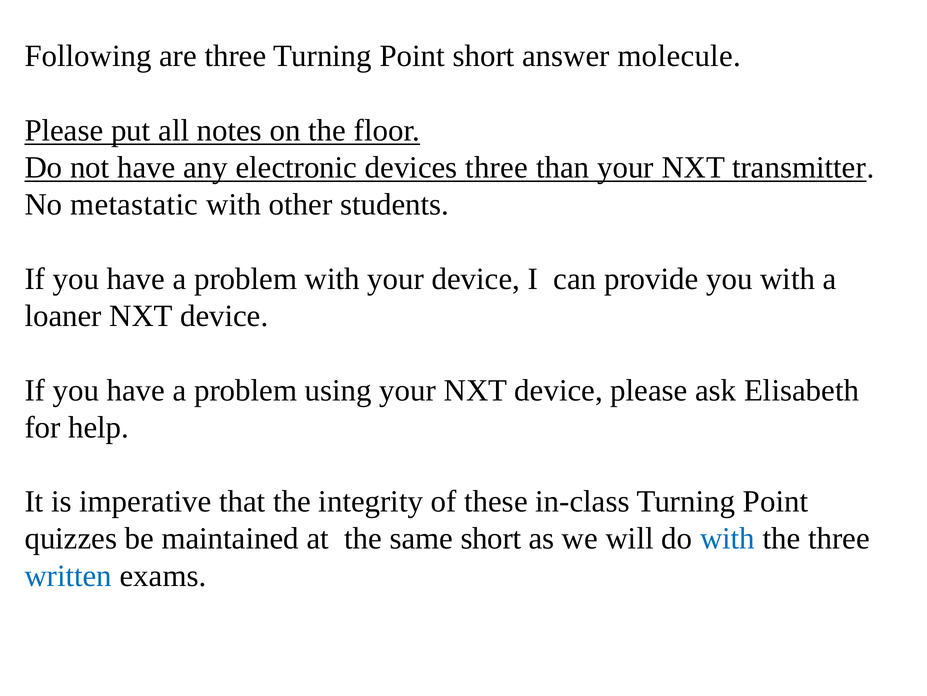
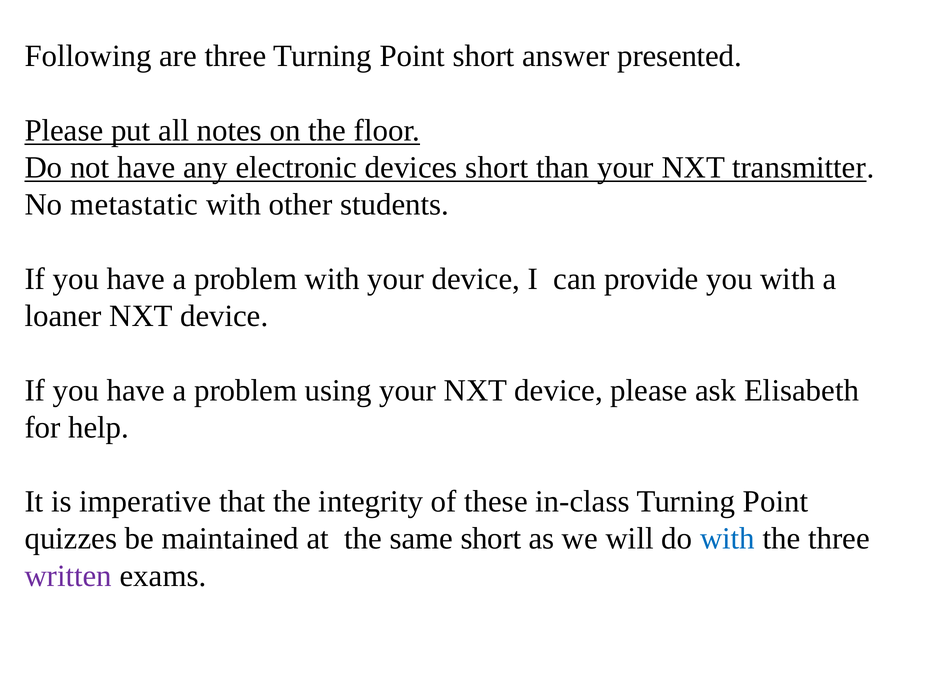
molecule: molecule -> presented (680, 56)
devices three: three -> short (497, 167)
written colour: blue -> purple (68, 575)
